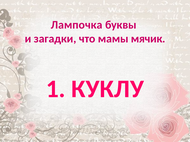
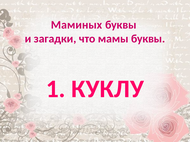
Лампочка: Лампочка -> Маминых (77, 25)
мамы мячик: мячик -> буквы (148, 39)
